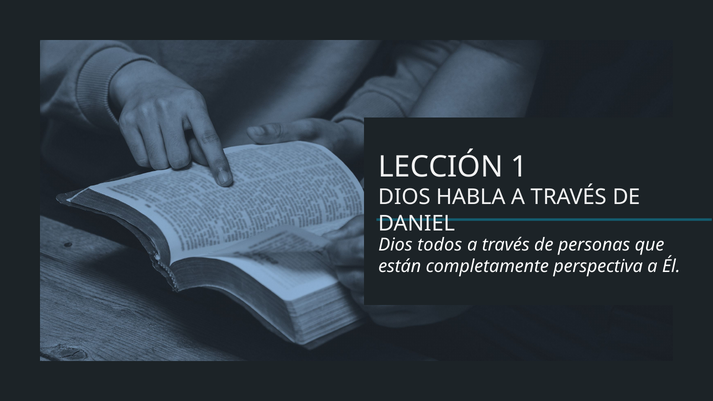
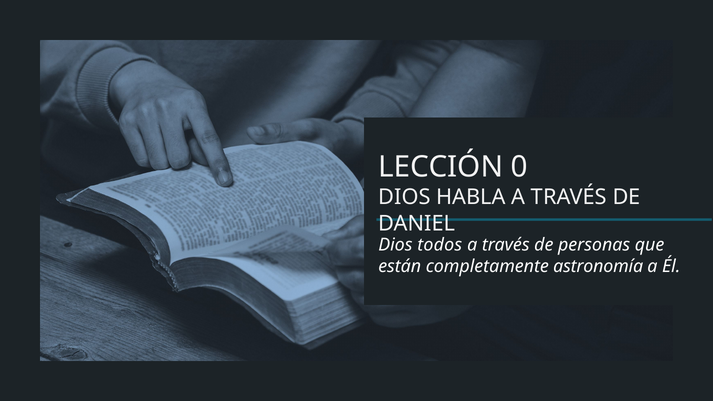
1: 1 -> 0 (519, 167)
perspectiva: perspectiva -> astronomía (598, 267)
